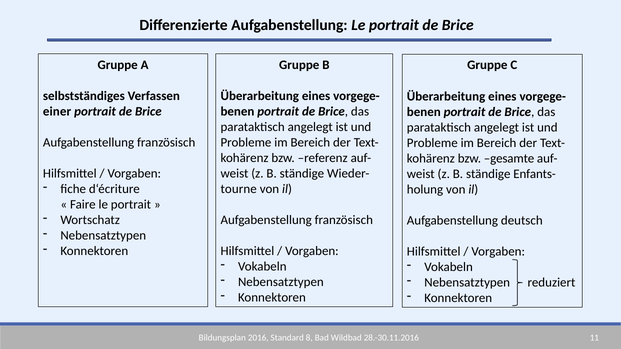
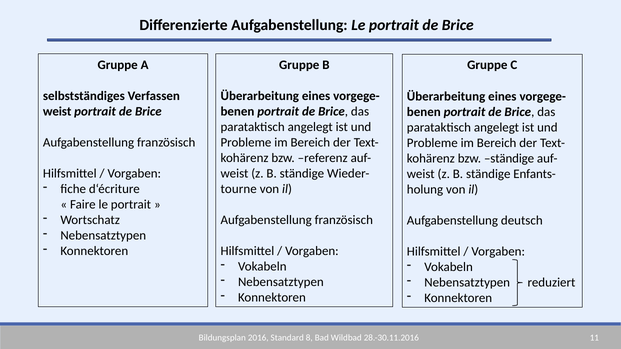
einer: einer -> weist (57, 111)
bzw gesamte: gesamte -> ständige (509, 158)
